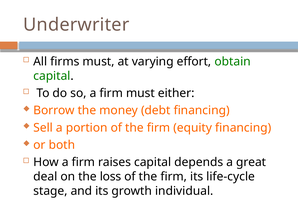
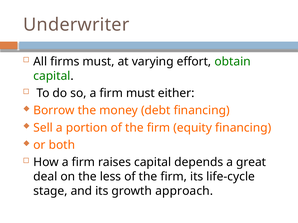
loss: loss -> less (111, 177)
individual: individual -> approach (184, 191)
